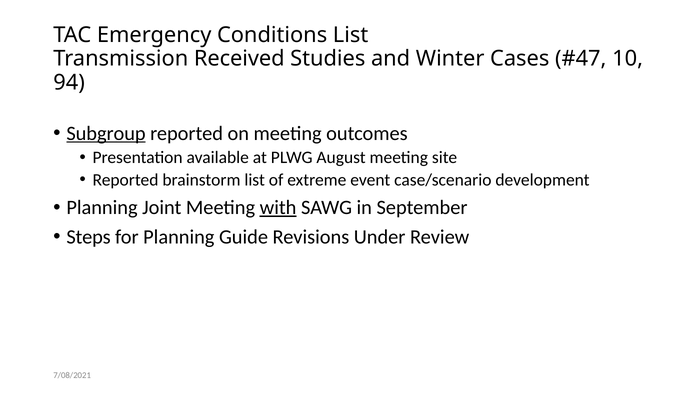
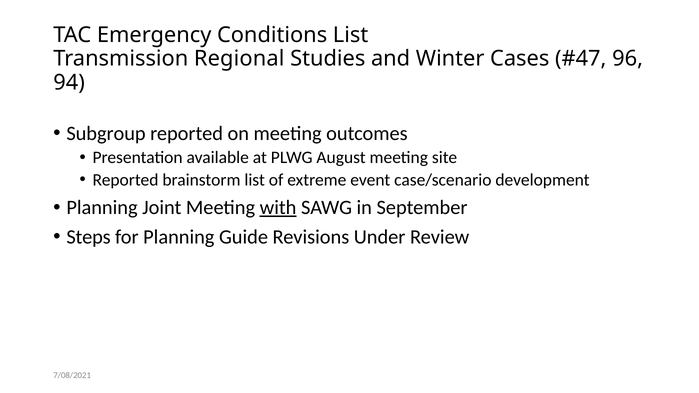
Received: Received -> Regional (239, 59)
10: 10 -> 96 (628, 59)
Subgroup underline: present -> none (106, 133)
